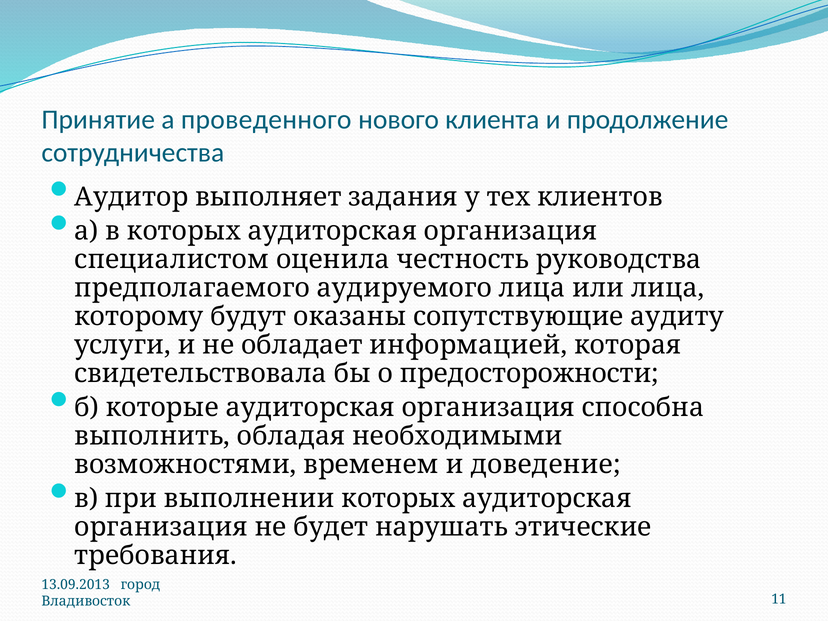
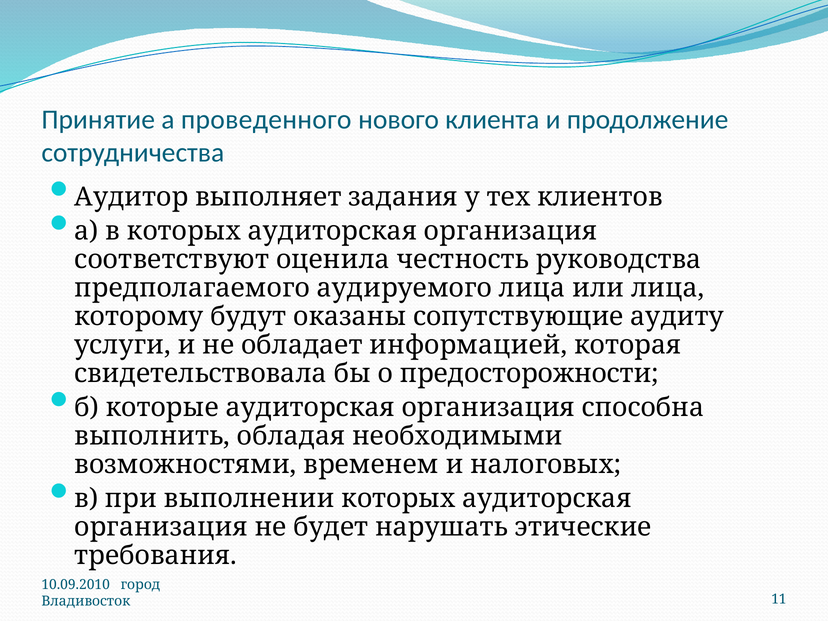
специалистом: специалистом -> соответствуют (172, 259)
доведение: доведение -> налоговых (546, 465)
13.09.2013: 13.09.2013 -> 10.09.2010 (76, 585)
